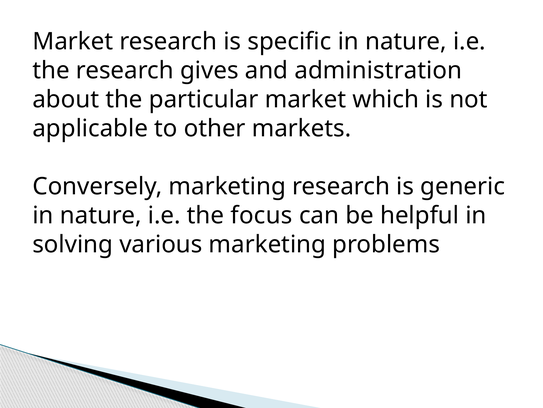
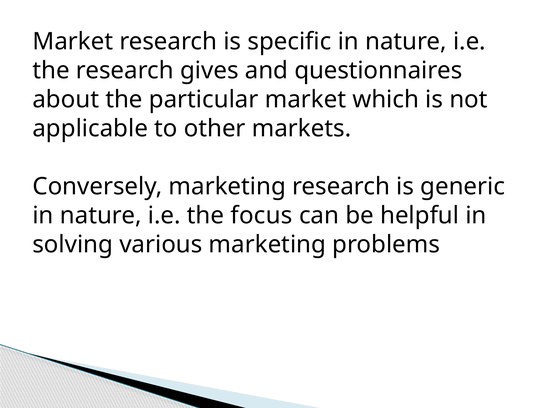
administration: administration -> questionnaires (378, 70)
